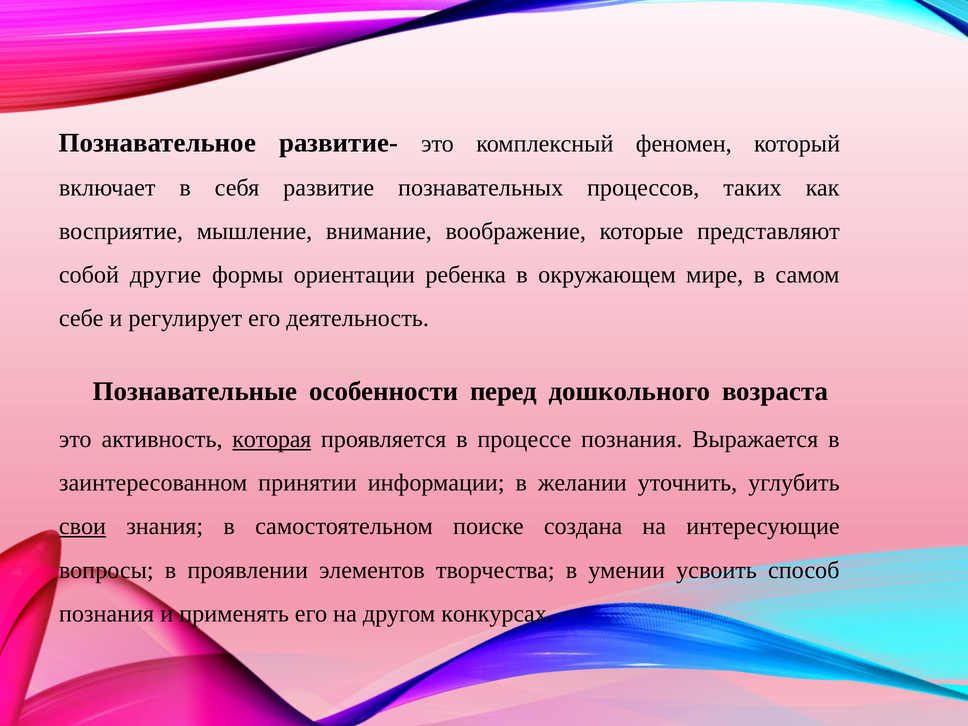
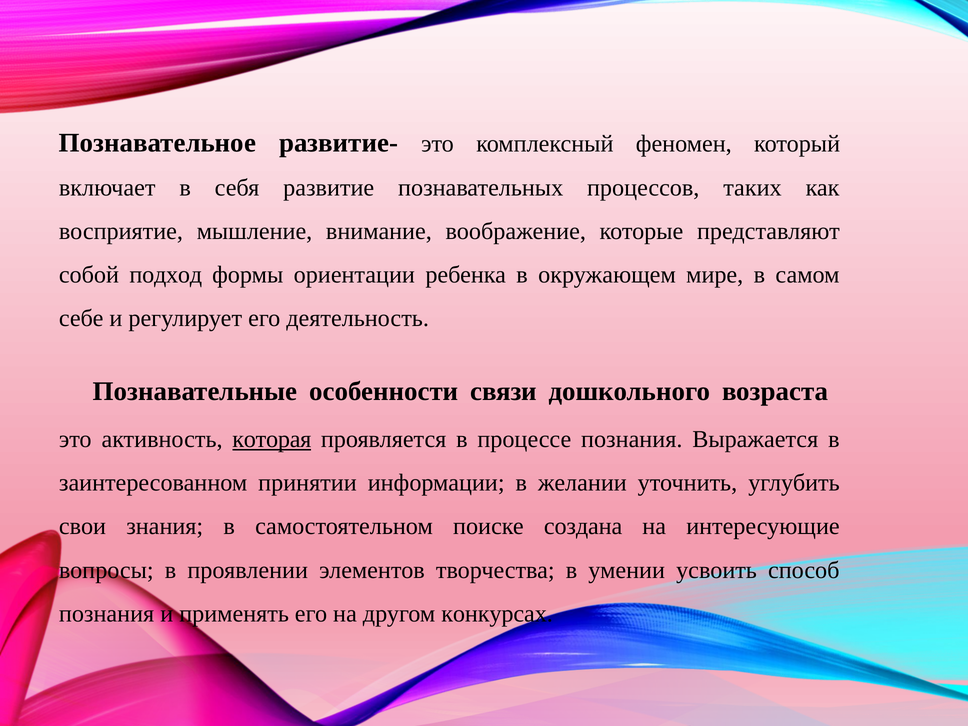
другие: другие -> подход (166, 275)
перед: перед -> связи (504, 391)
свои underline: present -> none (83, 527)
